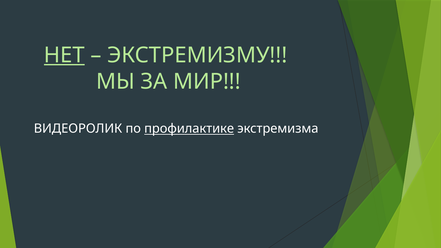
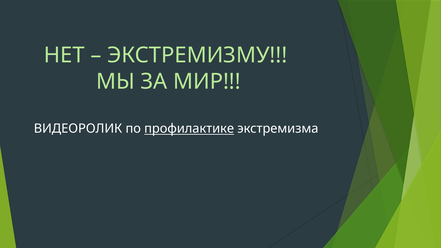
НЕТ underline: present -> none (64, 55)
